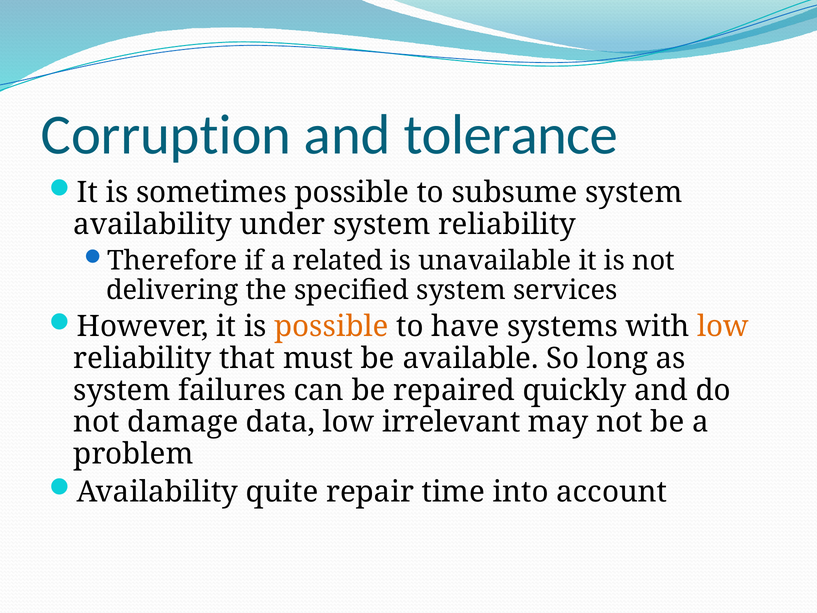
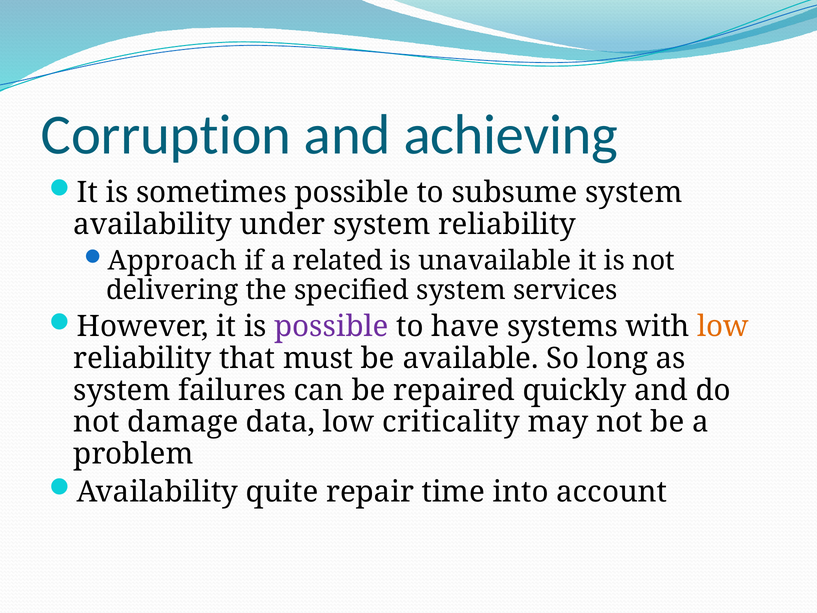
tolerance: tolerance -> achieving (511, 135)
Therefore: Therefore -> Approach (172, 261)
possible colour: orange -> purple (331, 326)
irrelevant: irrelevant -> criticality (451, 422)
